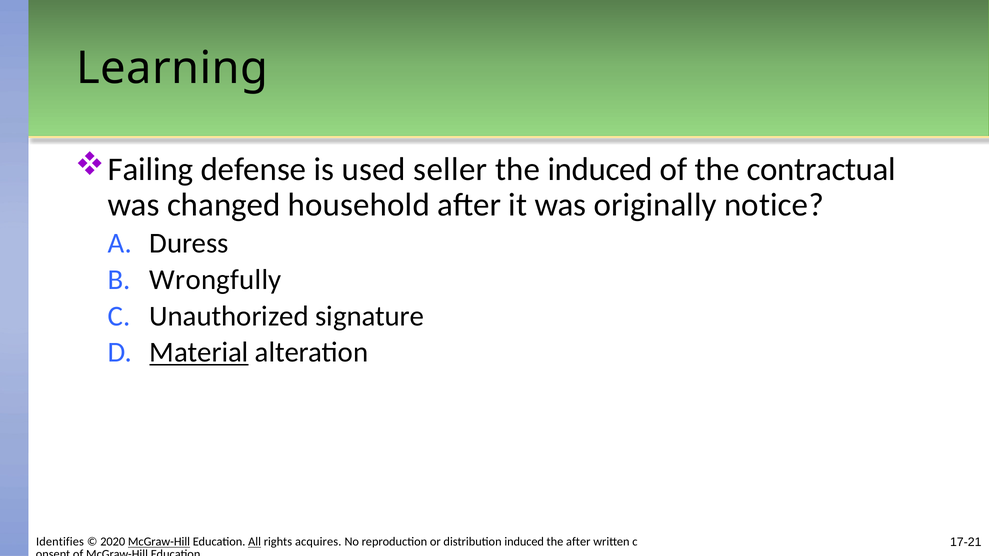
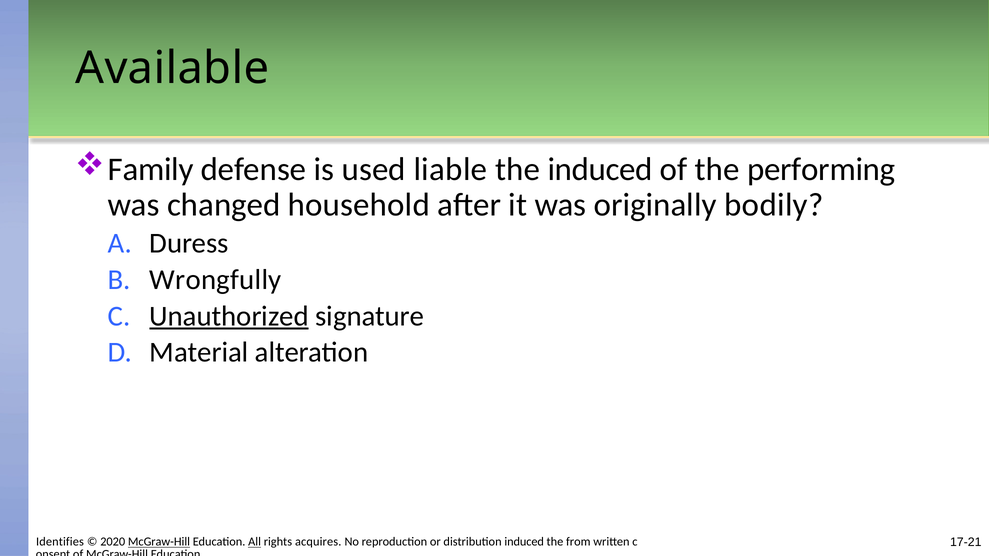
Learning: Learning -> Available (172, 68)
Failing: Failing -> Family (151, 169)
seller: seller -> liable (450, 169)
contractual: contractual -> performing (821, 169)
notice: notice -> bodily (774, 205)
Unauthorized underline: none -> present (229, 316)
Material underline: present -> none (199, 353)
the after: after -> from (578, 542)
